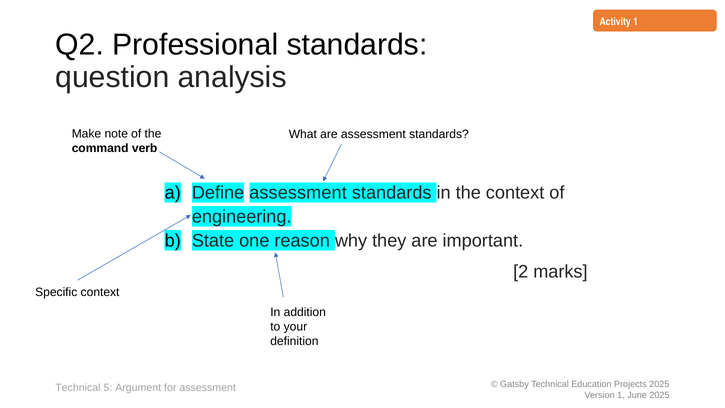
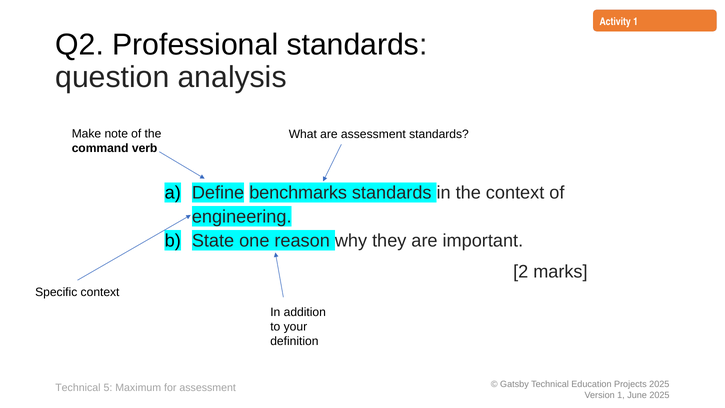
Define assessment: assessment -> benchmarks (298, 193)
Argument: Argument -> Maximum (138, 388)
